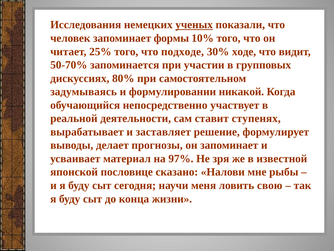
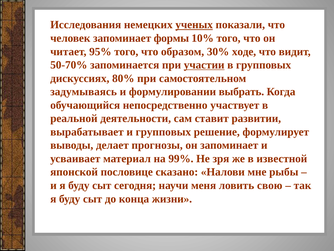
25%: 25% -> 95% (100, 51)
подходе: подходе -> образом (183, 51)
участии underline: none -> present (204, 65)
никакой: никакой -> выбрать (241, 92)
ступенях: ступенях -> развитии (256, 118)
и заставляет: заставляет -> групповых (163, 132)
97%: 97% -> 99% (181, 158)
